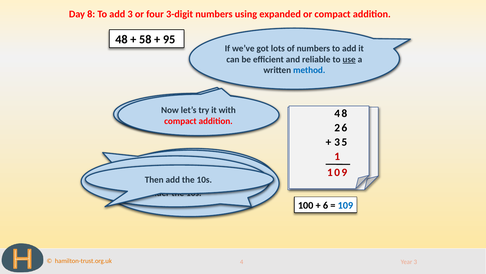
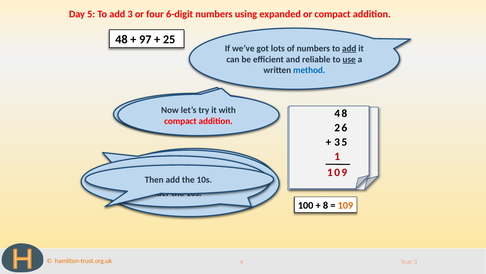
Day 8: 8 -> 5 (91, 14)
3-digit: 3-digit -> 6-digit (180, 14)
58: 58 -> 97 (145, 39)
95: 95 -> 25 (169, 39)
add underline: none -> present (349, 48)
6: 6 -> 8 (326, 205)
109 colour: blue -> orange (345, 205)
